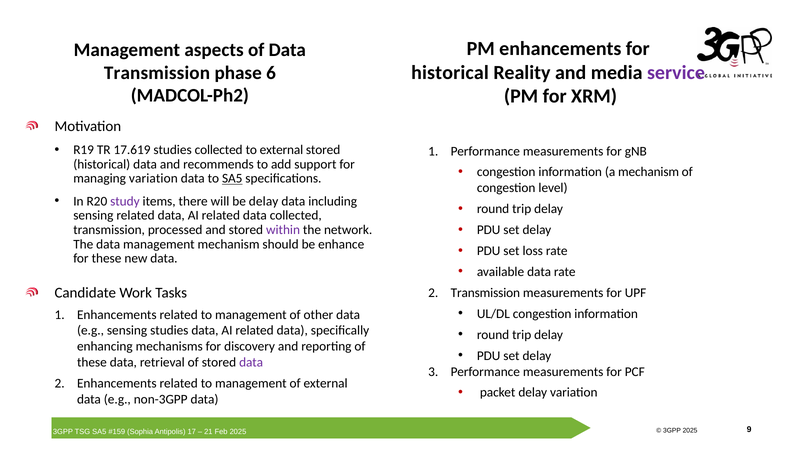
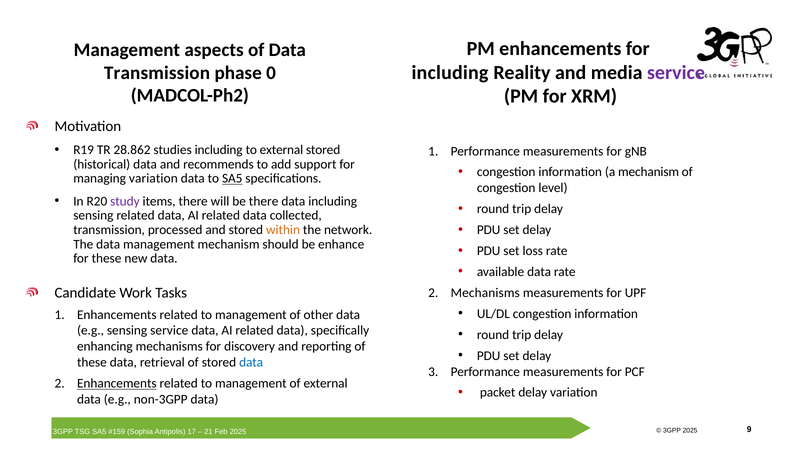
historical: historical -> including (450, 73)
6: 6 -> 0 (271, 73)
17.619: 17.619 -> 28.862 (132, 150)
studies collected: collected -> including (219, 150)
be delay: delay -> there (264, 201)
within colour: purple -> orange (283, 230)
2 Transmission: Transmission -> Mechanisms (485, 293)
sensing studies: studies -> service (169, 331)
data colour: purple -> blue (251, 363)
Enhancements underline: none -> present (117, 384)
